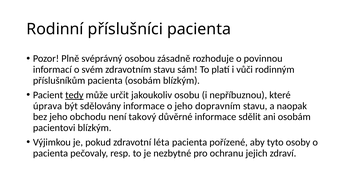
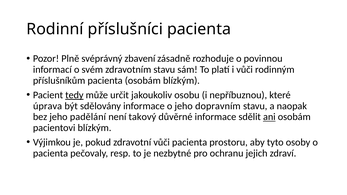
osobou: osobou -> zbavení (140, 59)
obchodu: obchodu -> padělání (88, 117)
ani underline: none -> present (269, 117)
zdravotní léta: léta -> vůči (162, 142)
pořízené: pořízené -> prostoru (229, 142)
